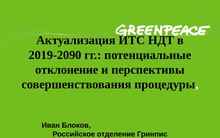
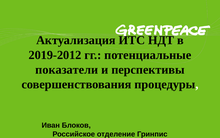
2019-2090: 2019-2090 -> 2019-2012 (55, 55)
отклонение: отклонение -> показатели (67, 69)
